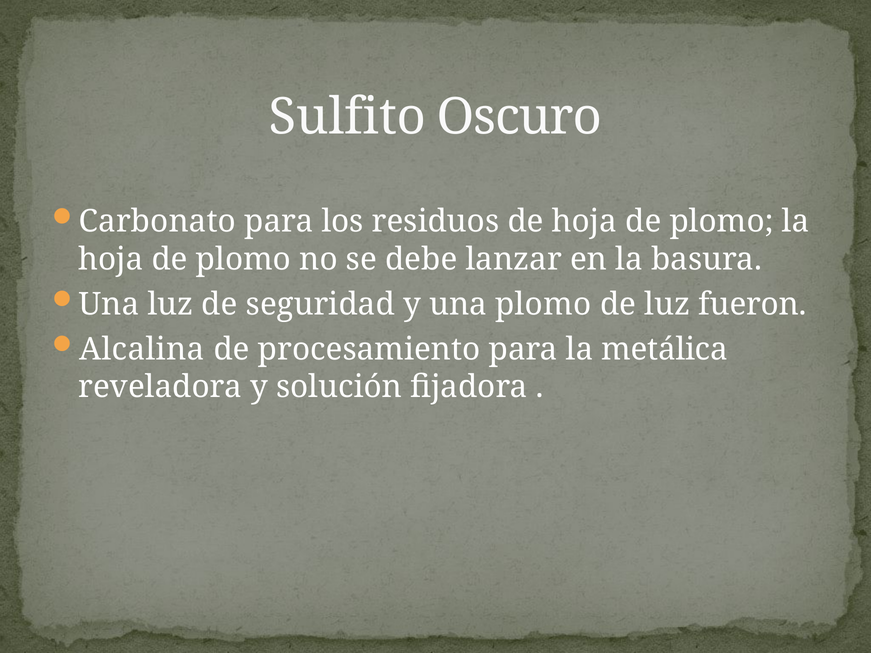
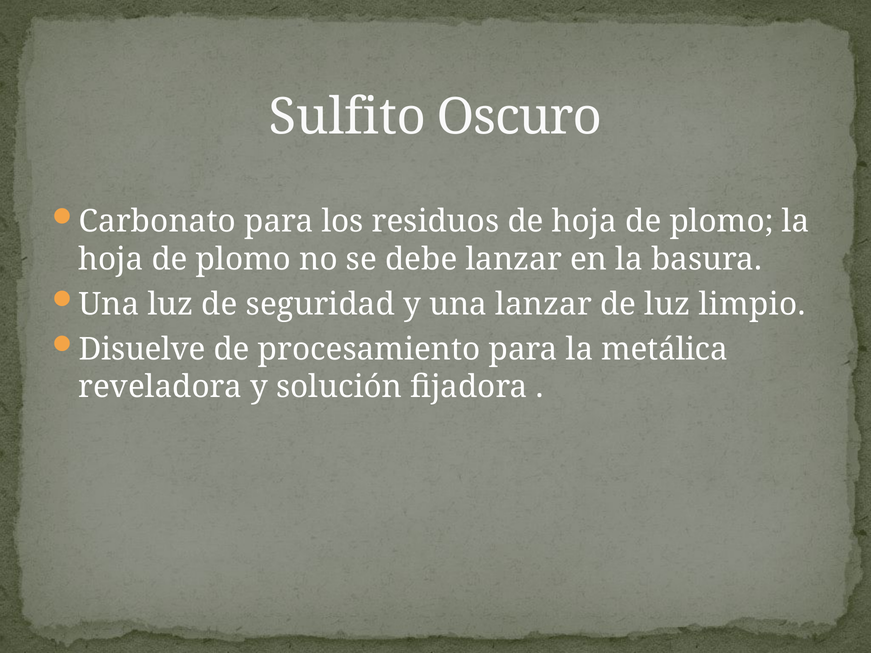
una plomo: plomo -> lanzar (544, 304)
fueron: fueron -> limpio (752, 304)
Alcalina: Alcalina -> Disuelve (142, 349)
